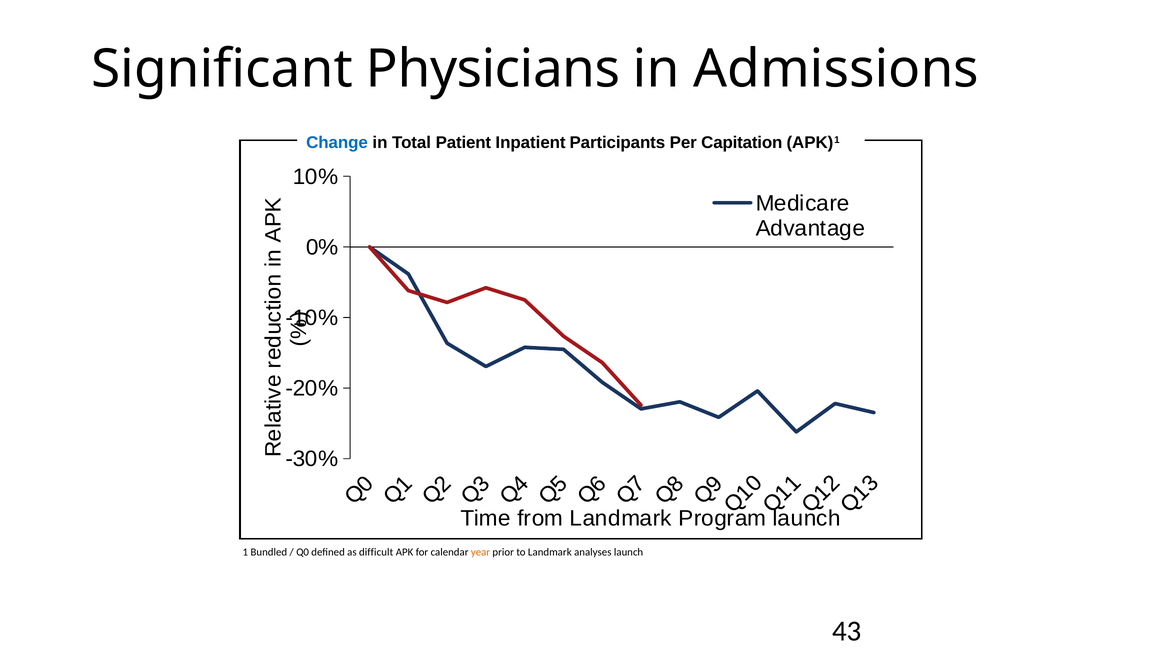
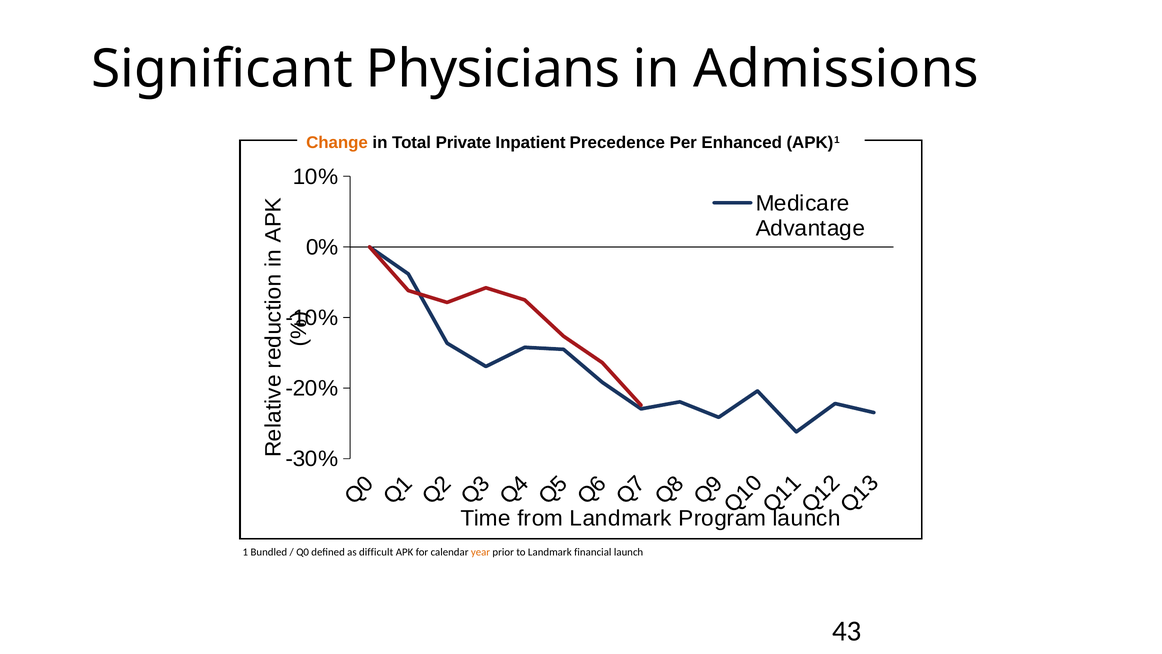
Change colour: blue -> orange (337, 143)
Patient: Patient -> Private (463, 143)
Participants: Participants -> Precedence (617, 143)
Capitation: Capitation -> Enhanced (742, 143)
analyses: analyses -> financial (593, 552)
